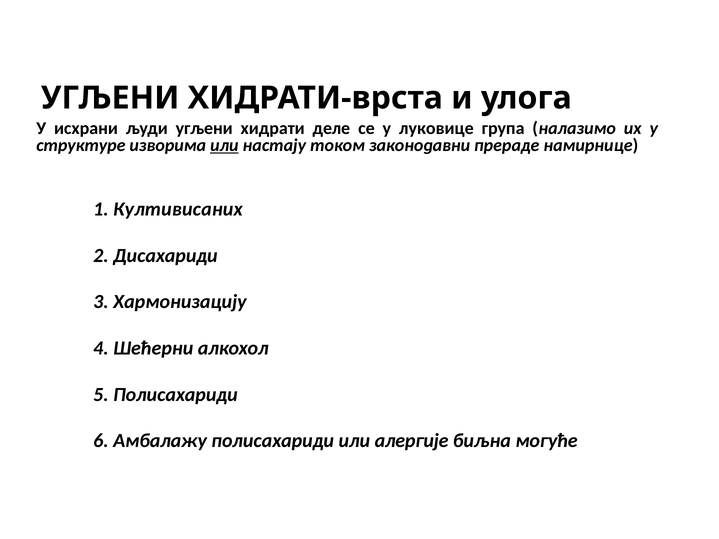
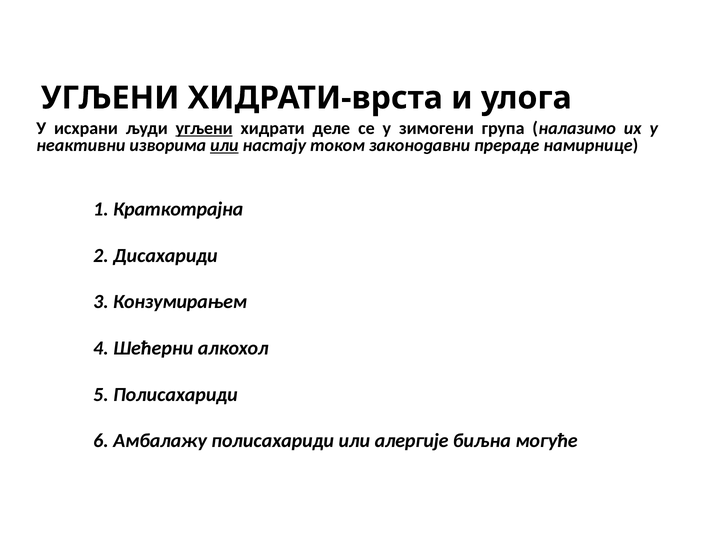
угљени underline: none -> present (204, 128)
луковице: луковице -> зимогени (436, 128)
структуре: структуре -> неактивни (81, 145)
Култивисаних: Култивисаних -> Краткотрајна (178, 209)
Хармонизацију: Хармонизацију -> Конзумирањем (180, 302)
